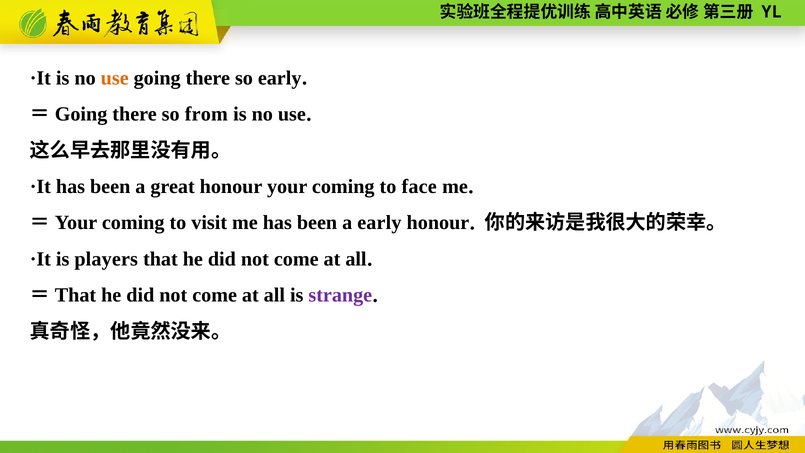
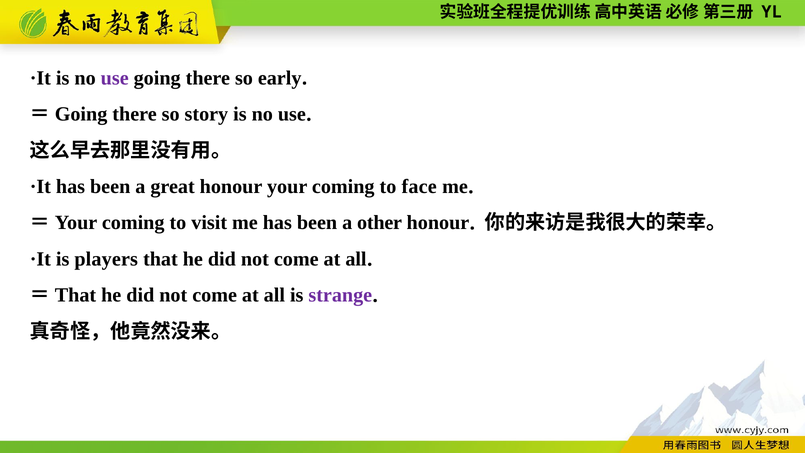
use colour: orange -> purple (115, 78)
from: from -> story (206, 114)
a early: early -> other (380, 223)
